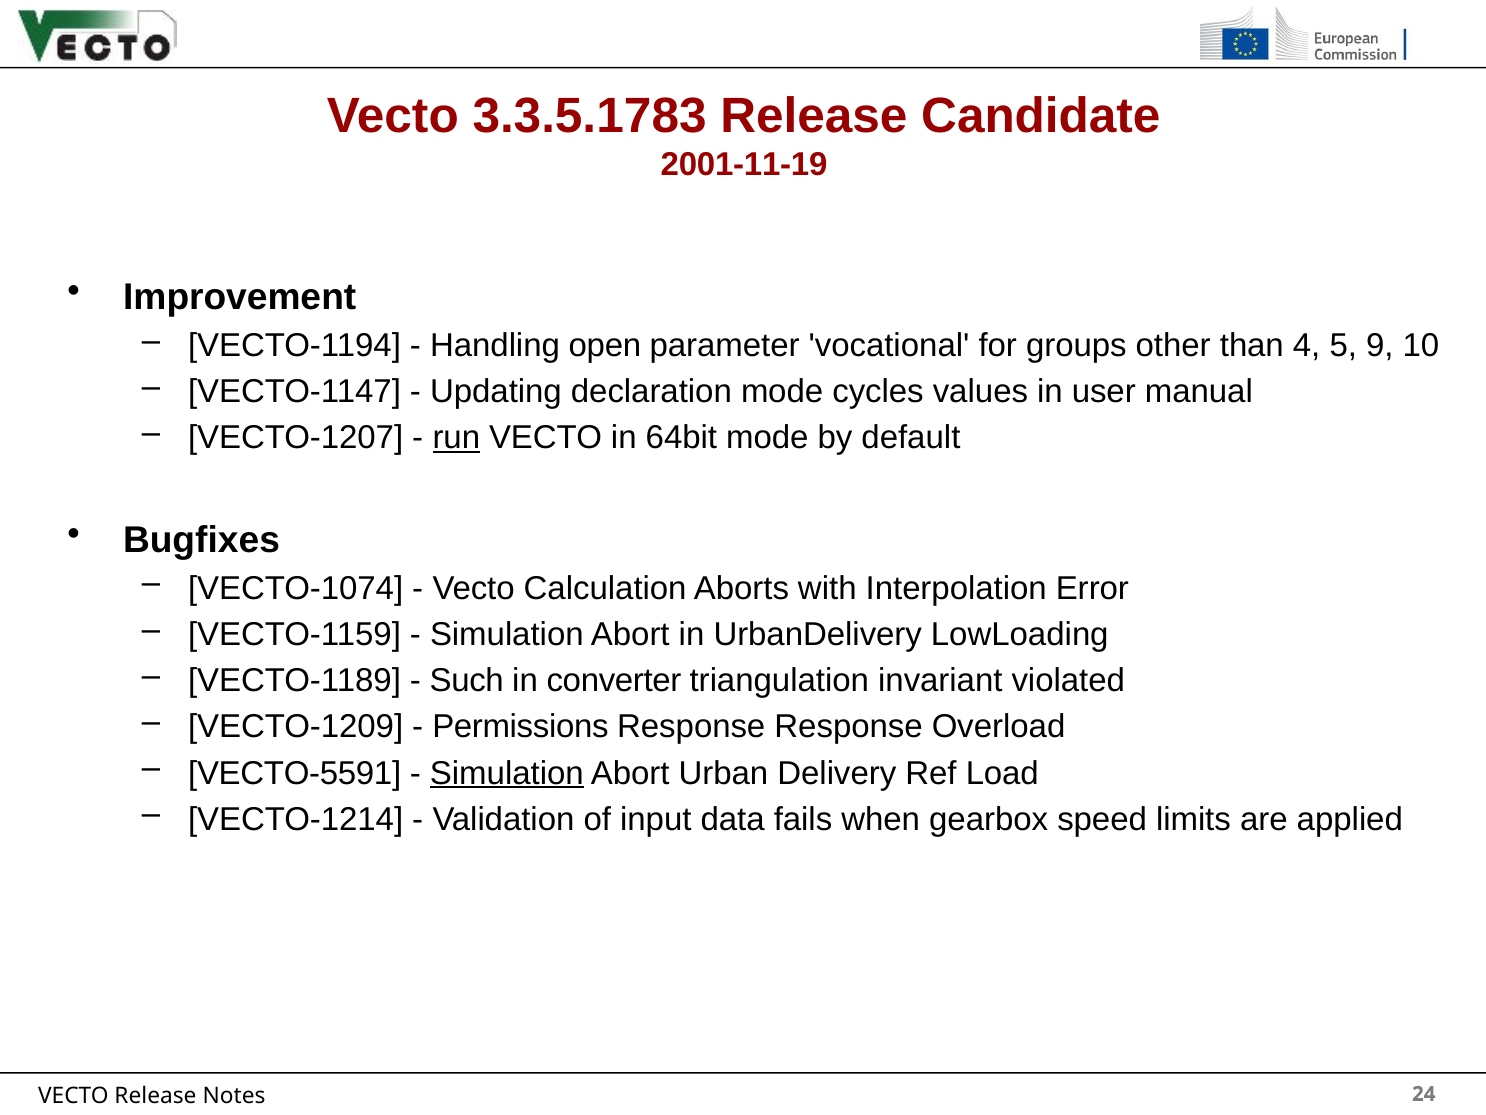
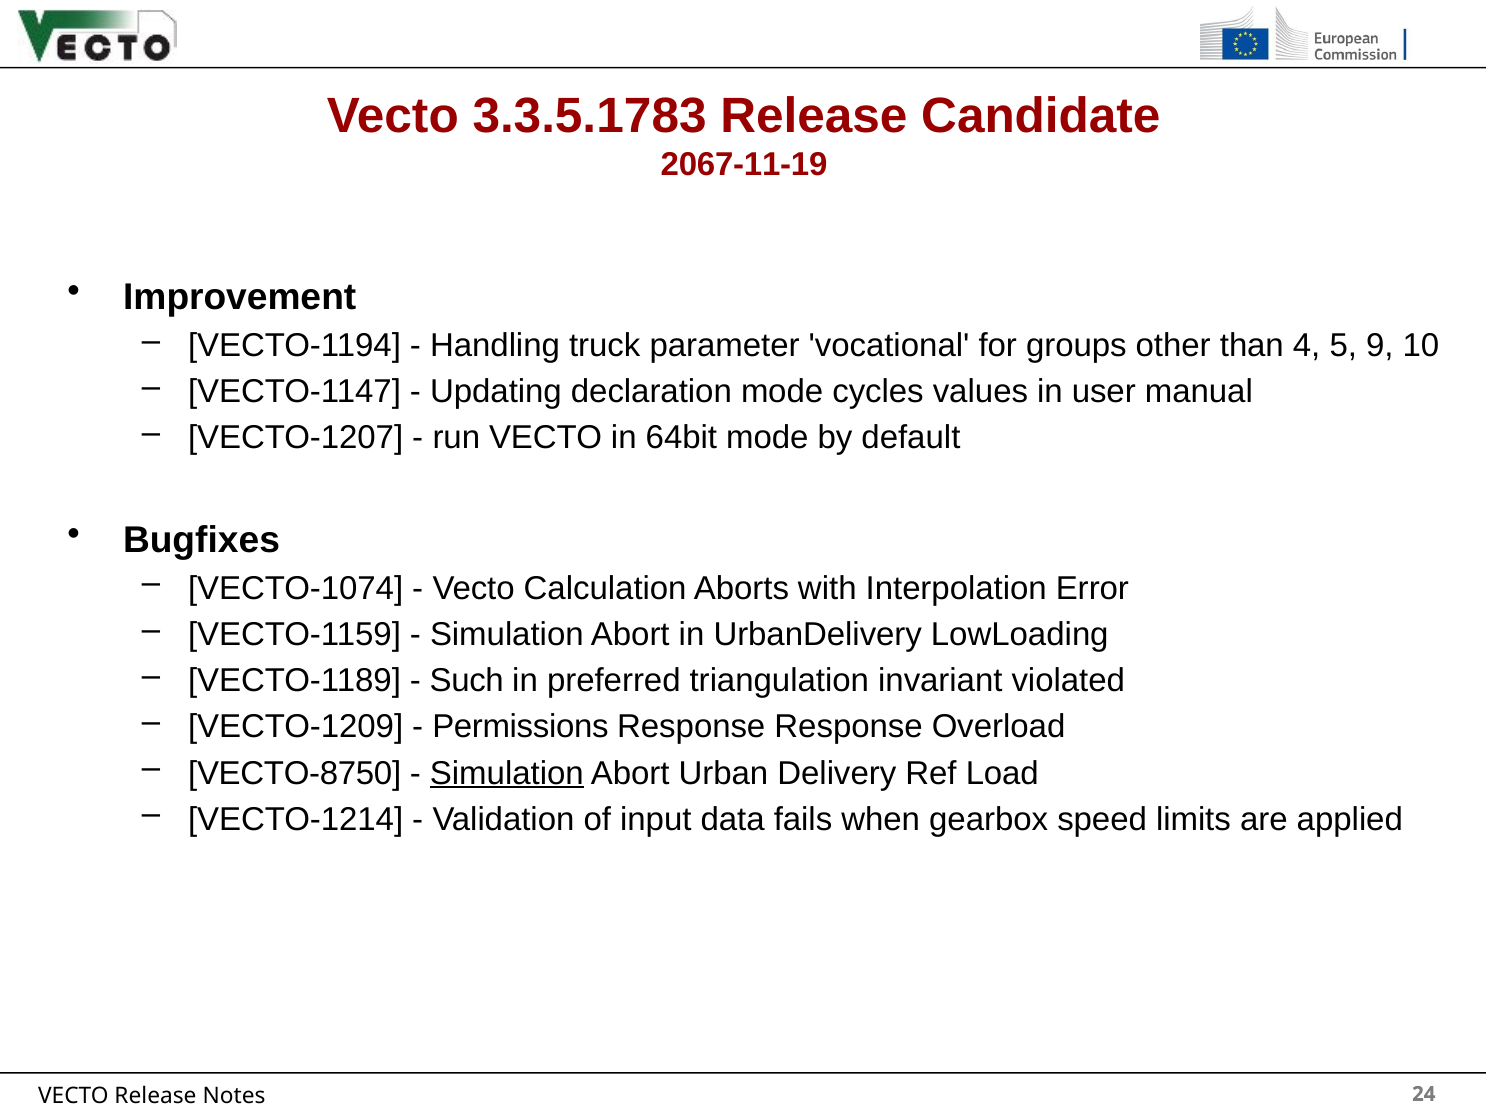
2001-11-19: 2001-11-19 -> 2067-11-19 (744, 165)
open: open -> truck (605, 345)
run underline: present -> none (456, 438)
converter: converter -> preferred (614, 681)
VECTO-5591: VECTO-5591 -> VECTO-8750 (295, 773)
